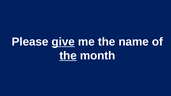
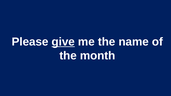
the underline: present -> none (68, 56)
